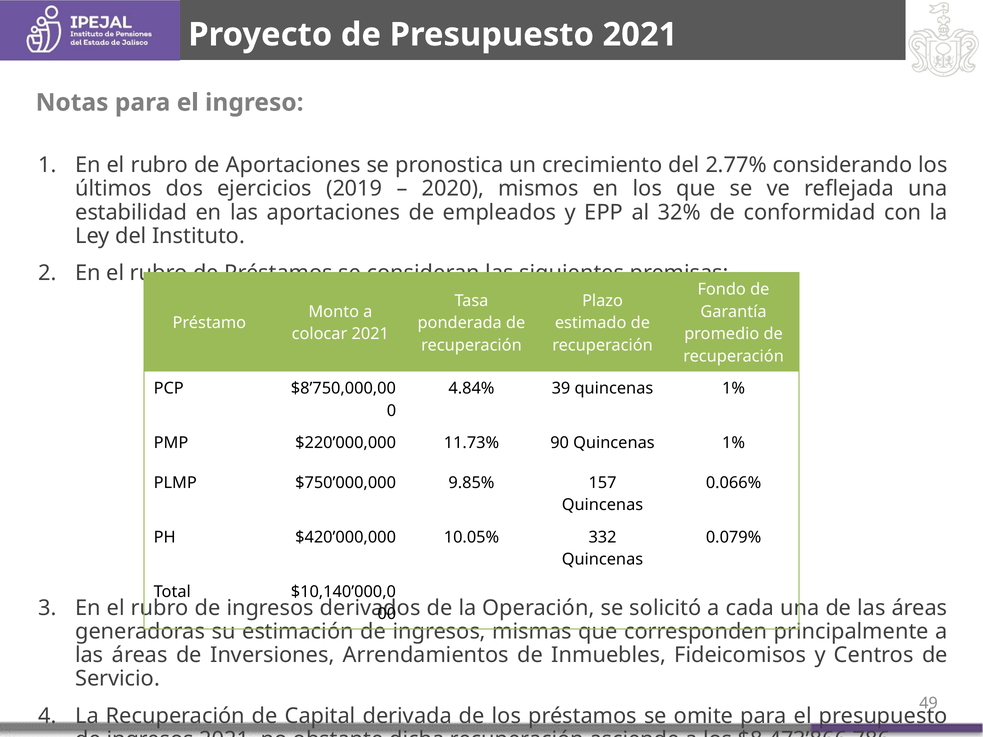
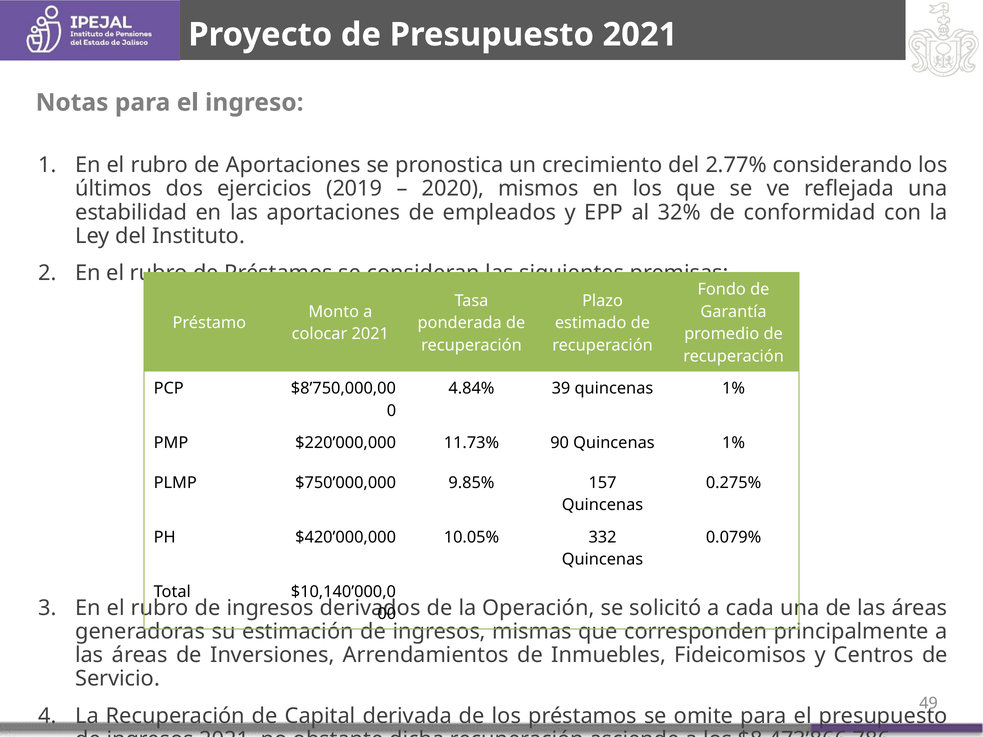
0.066%: 0.066% -> 0.275% (734, 483)
